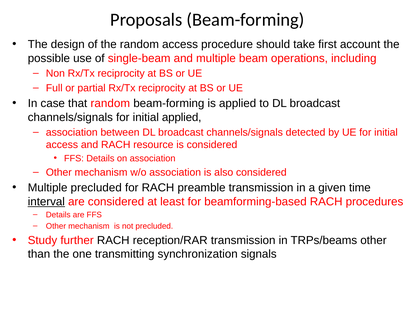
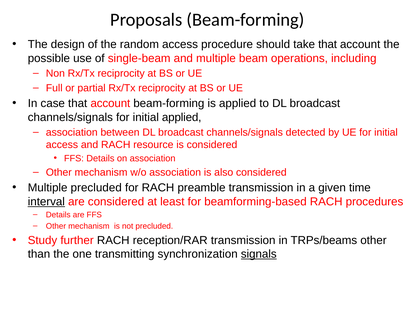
take first: first -> that (328, 44)
case that random: random -> account (110, 103)
signals underline: none -> present (259, 254)
